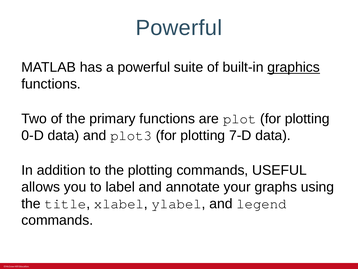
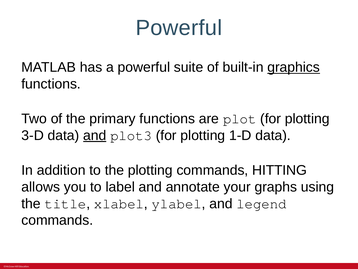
0-D: 0-D -> 3-D (33, 135)
and underline: none -> present (95, 135)
7-D: 7-D -> 1-D (240, 135)
USEFUL: USEFUL -> HITTING (280, 170)
